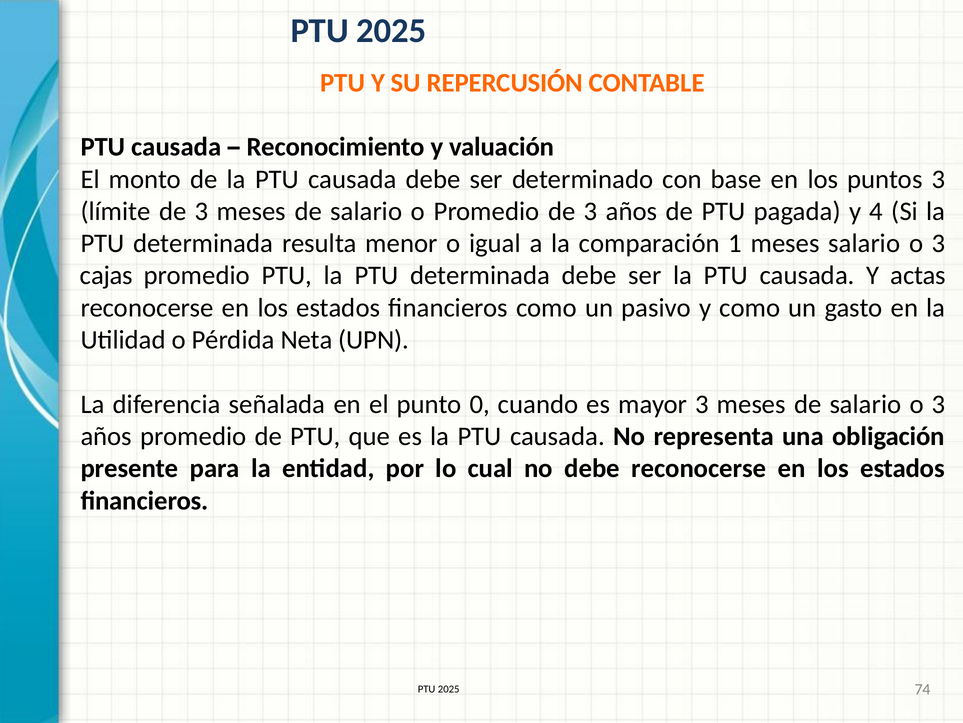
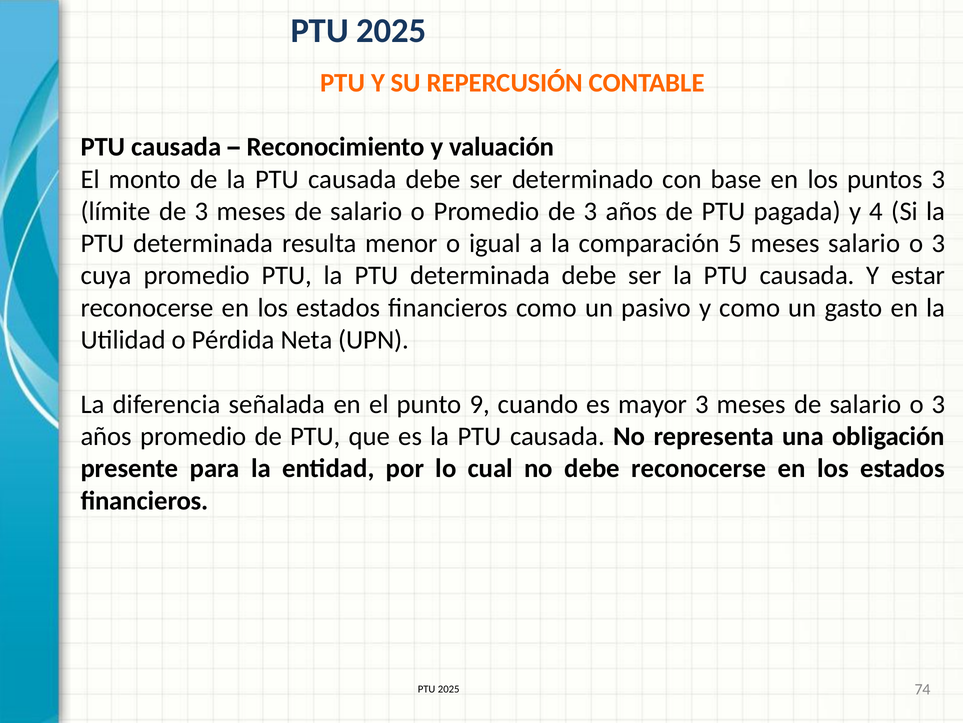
1: 1 -> 5 (735, 243)
cajas: cajas -> cuya (106, 275)
actas: actas -> estar (918, 275)
0: 0 -> 9 (480, 404)
